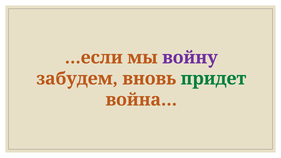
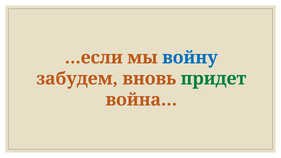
войну colour: purple -> blue (190, 58)
